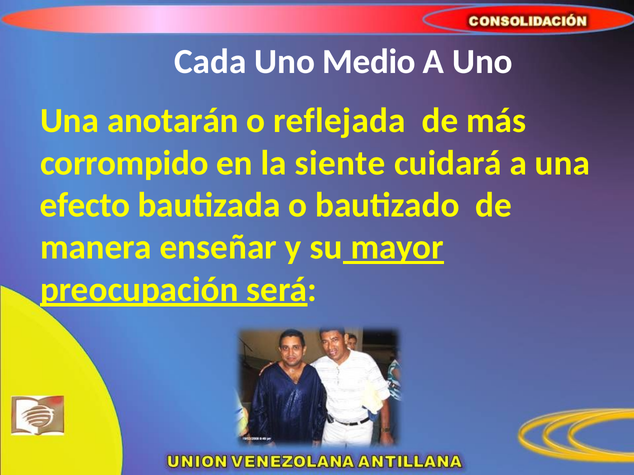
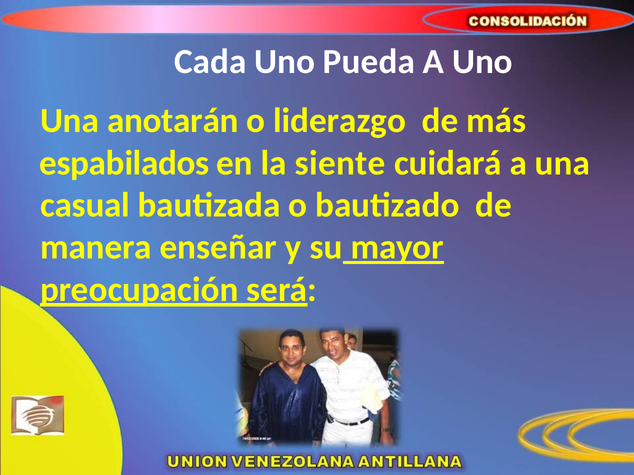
Medio: Medio -> Pueda (369, 62)
reflejada: reflejada -> liderazgo (340, 121)
corrompido: corrompido -> espabilados (124, 163)
efecto: efecto -> casual (85, 205)
